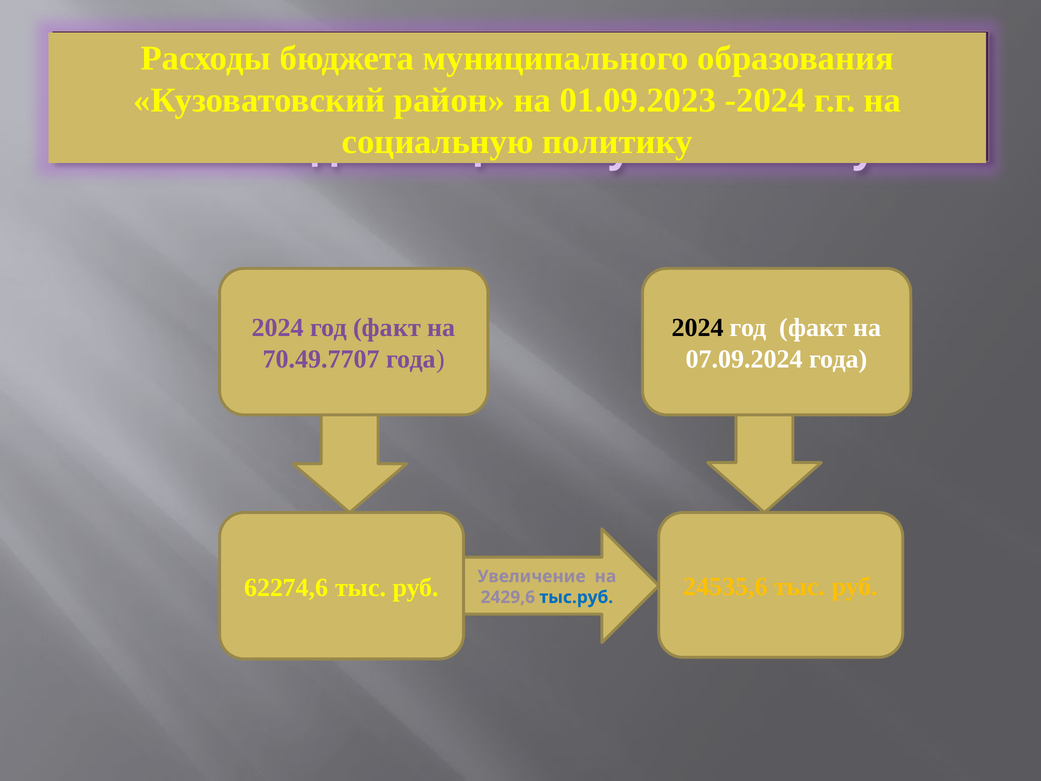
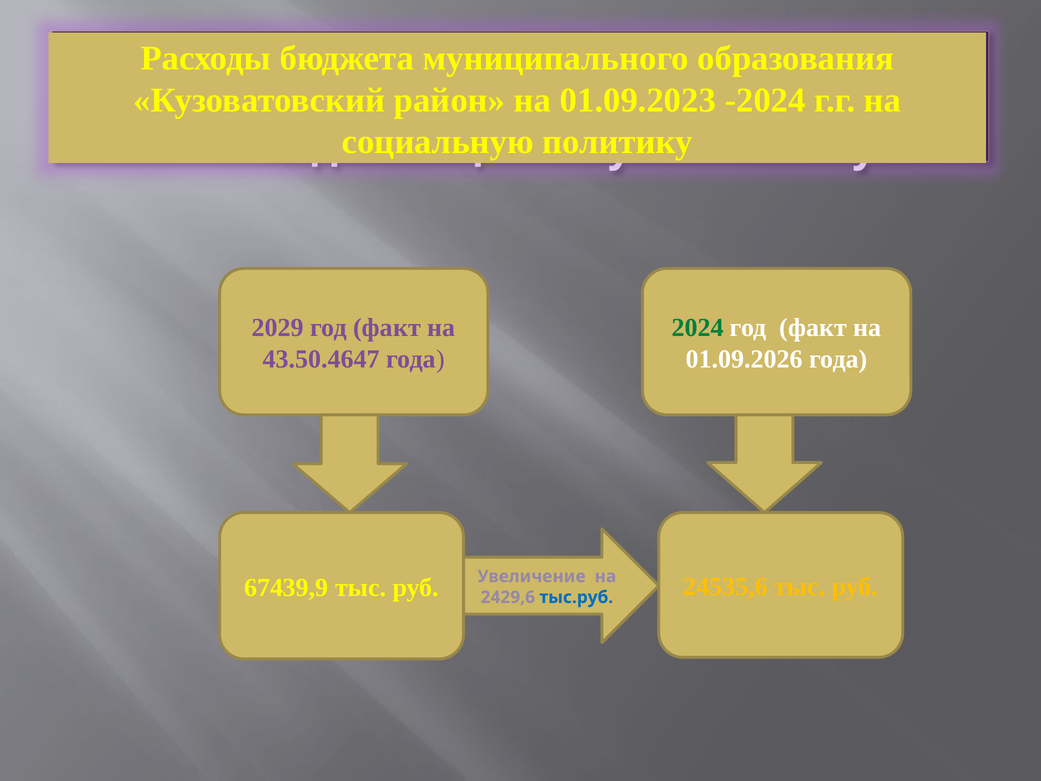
2024: 2024 -> 2029 (278, 328)
2024 colour: black -> green (698, 328)
70.49.7707: 70.49.7707 -> 43.50.4647 (321, 359)
07.09.2024: 07.09.2024 -> 01.09.2026 (744, 359)
62274,6: 62274,6 -> 67439,9 (286, 587)
